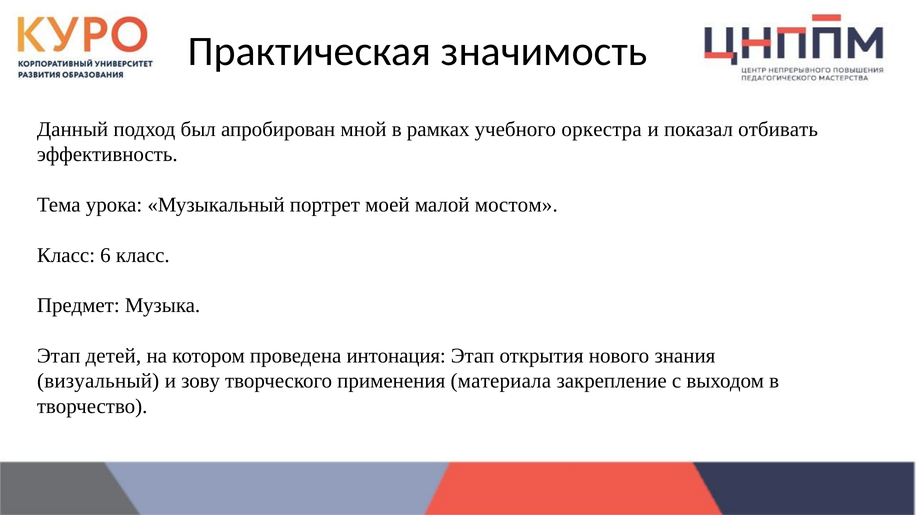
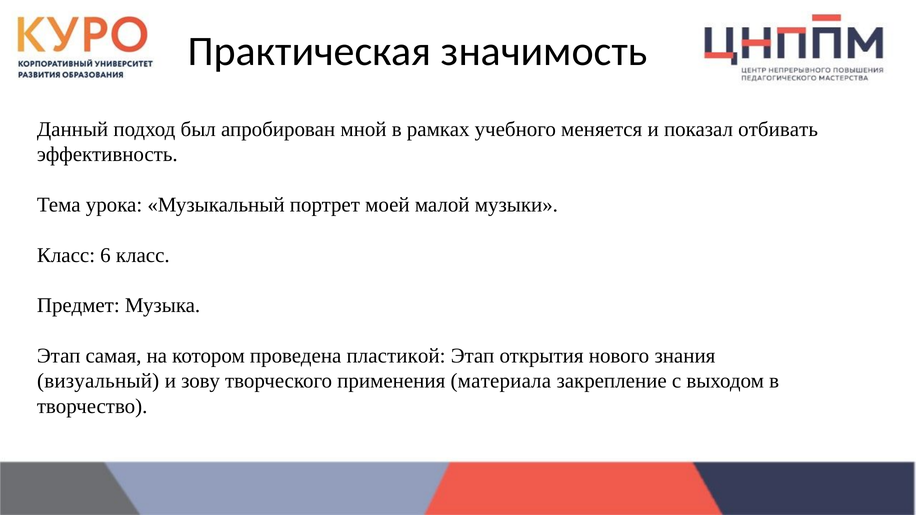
оркестра: оркестра -> меняется (602, 129)
мостом: мостом -> музыки (516, 205)
детей: детей -> самая (113, 356)
интонация: интонация -> пластикой (396, 356)
